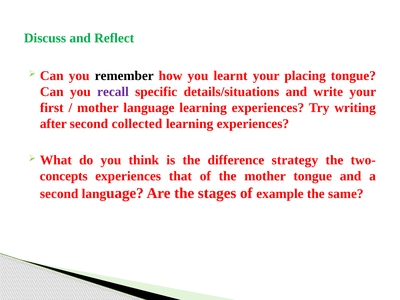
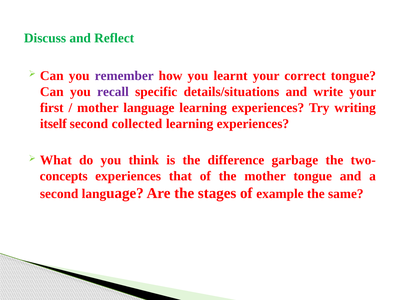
remember colour: black -> purple (124, 76)
placing: placing -> correct (305, 76)
after: after -> itself (53, 124)
strategy: strategy -> garbage (295, 160)
